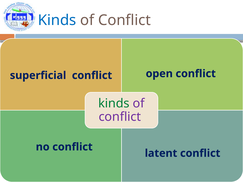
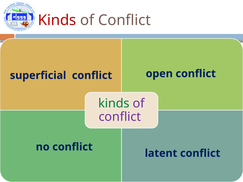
Kinds colour: blue -> red (57, 20)
